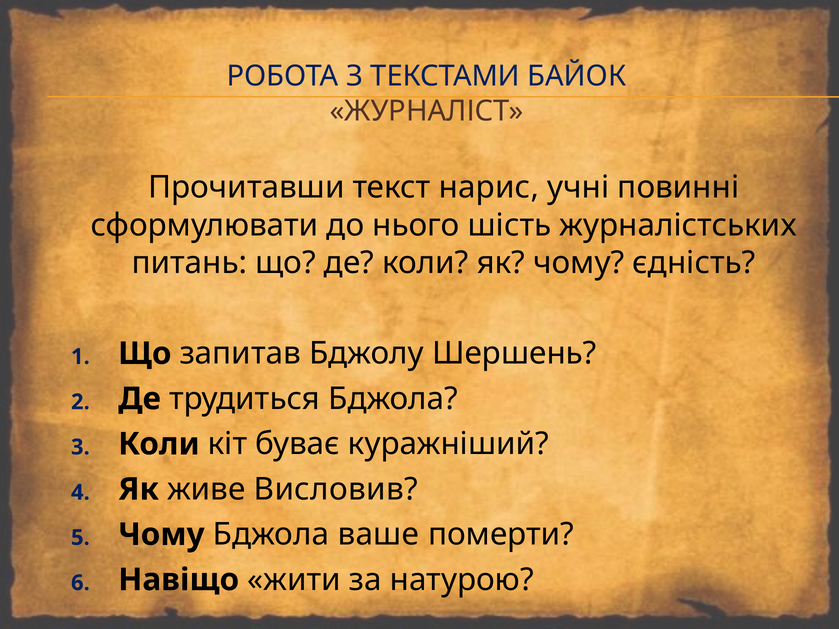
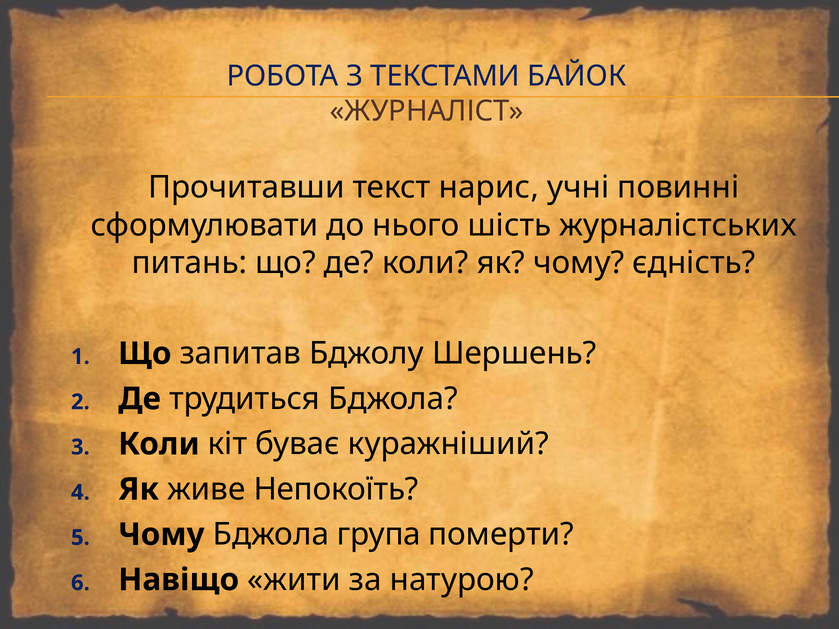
Висловив: Висловив -> Непокоїть (336, 489)
ваше: ваше -> група (379, 535)
